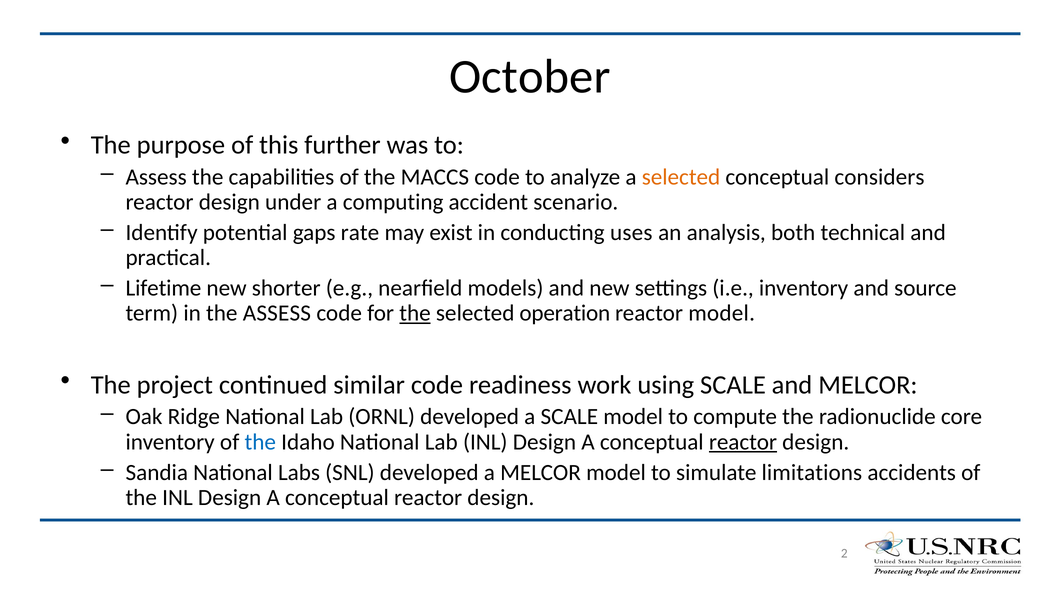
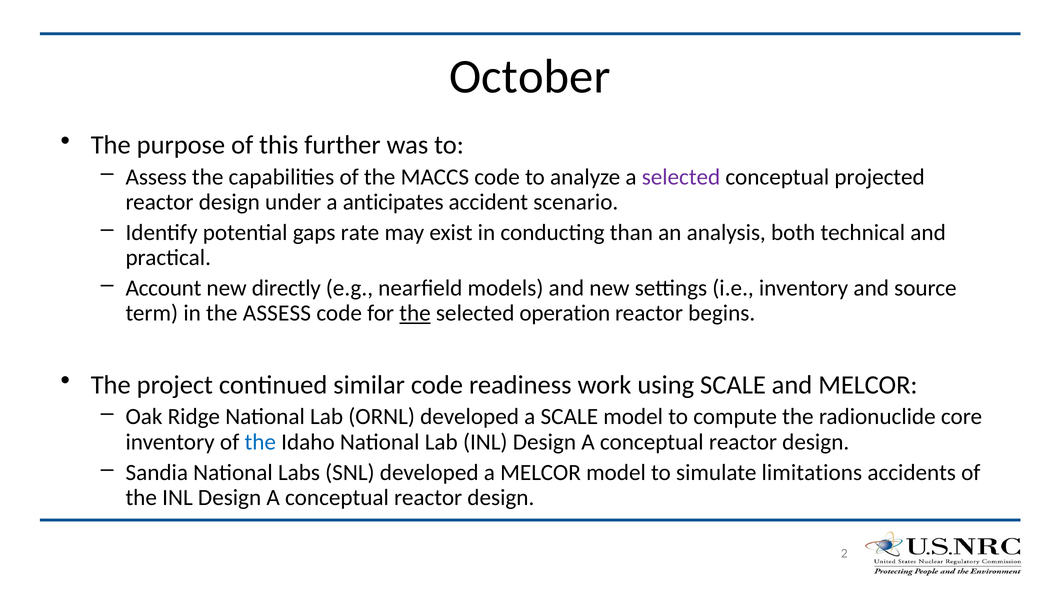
selected colour: orange -> purple (681, 177)
considers: considers -> projected (880, 177)
computing: computing -> anticipates (393, 202)
uses: uses -> than (631, 233)
Lifetime: Lifetime -> Account (163, 288)
shorter: shorter -> directly (286, 288)
reactor model: model -> begins (722, 313)
reactor underline: present -> none (743, 442)
